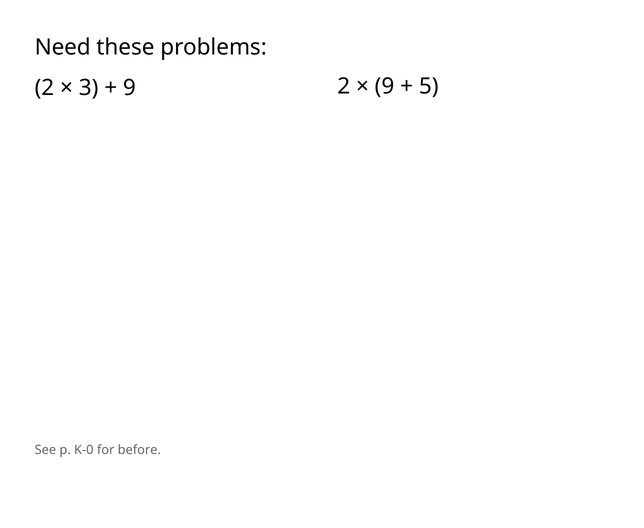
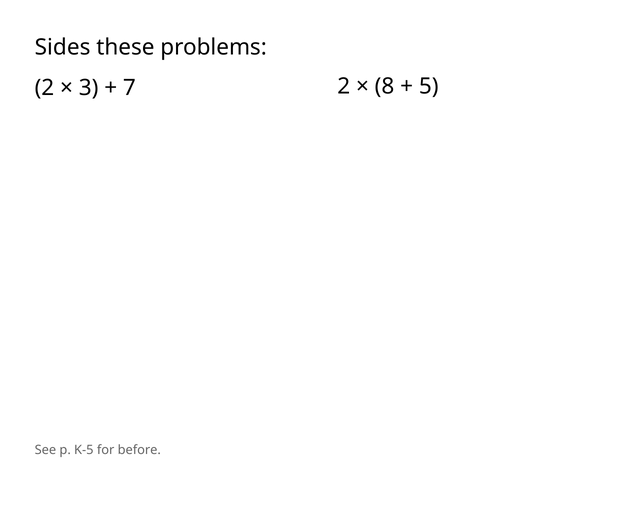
Need: Need -> Sides (63, 48)
9: 9 -> 8 (385, 86)
9: 9 -> 7 (129, 88)
K-0: K-0 -> K-5 (84, 450)
